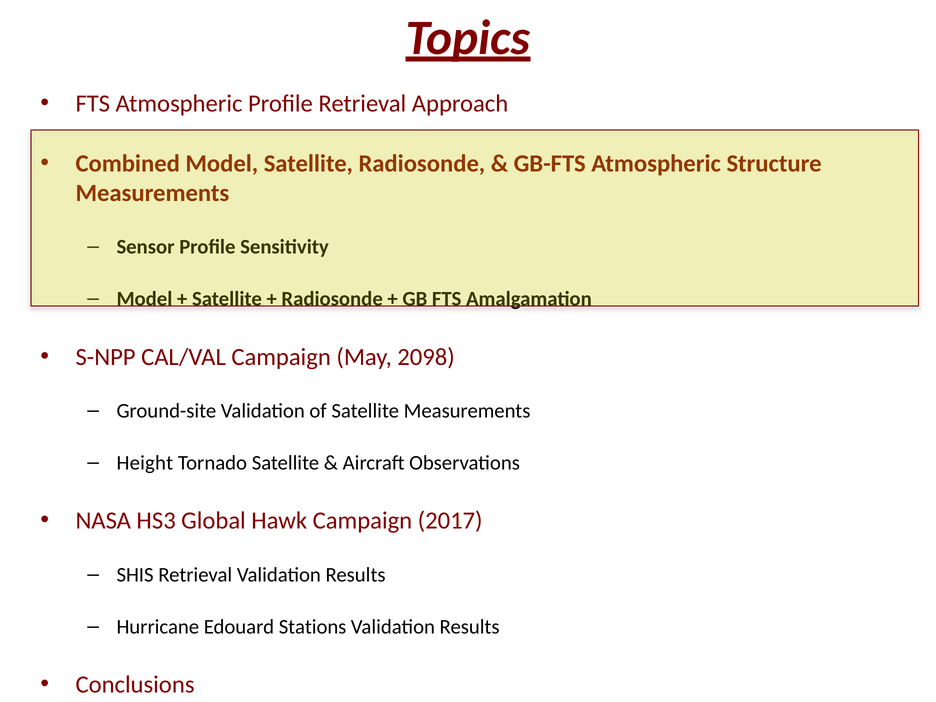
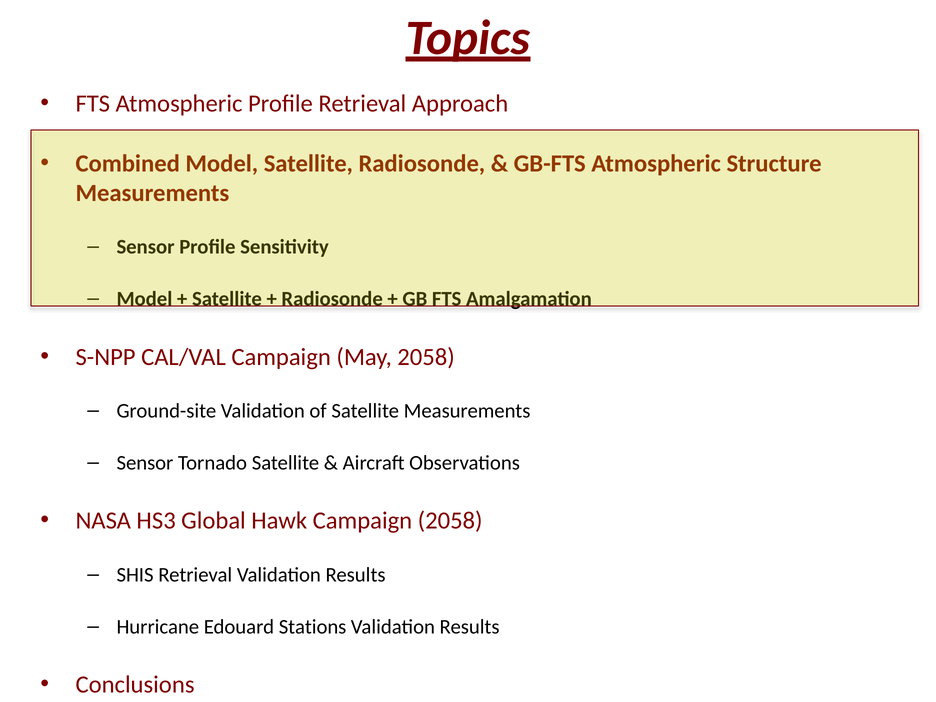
May 2098: 2098 -> 2058 (426, 357)
Height: Height -> Sensor (145, 463)
Campaign 2017: 2017 -> 2058 (450, 521)
